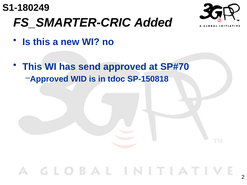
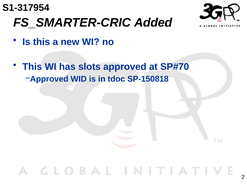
S1-180249: S1-180249 -> S1-317954 (26, 8)
send: send -> slots (89, 67)
